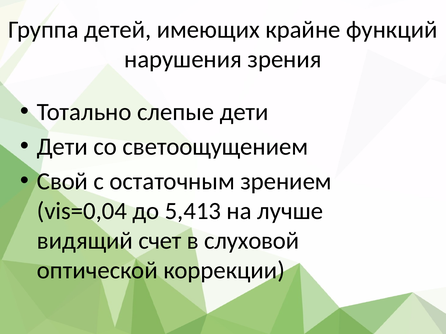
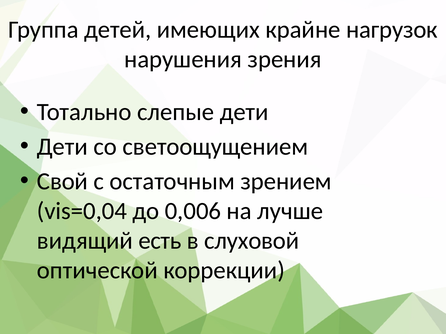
функций: функций -> нагрузок (392, 30)
5,413: 5,413 -> 0,006 (193, 211)
счет: счет -> есть (160, 241)
